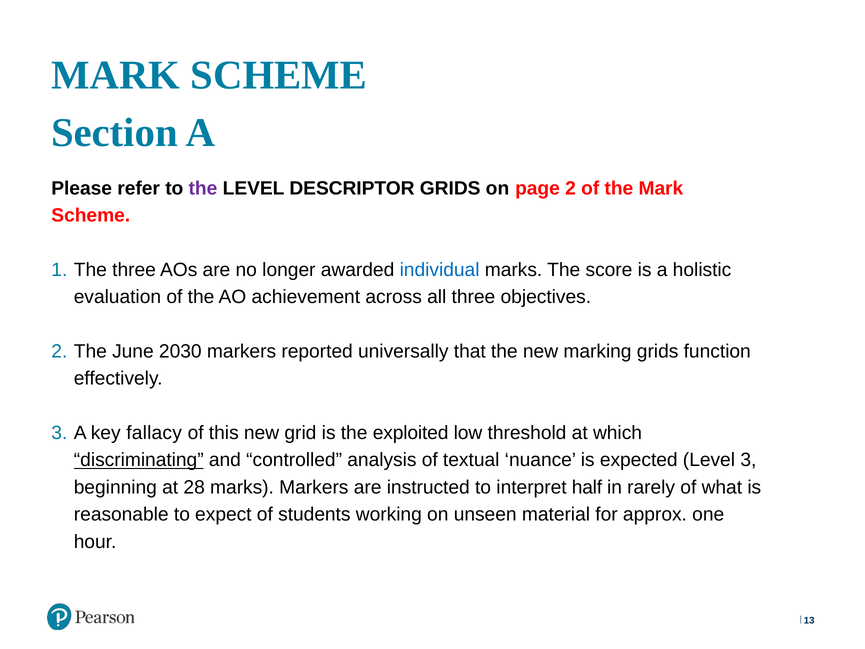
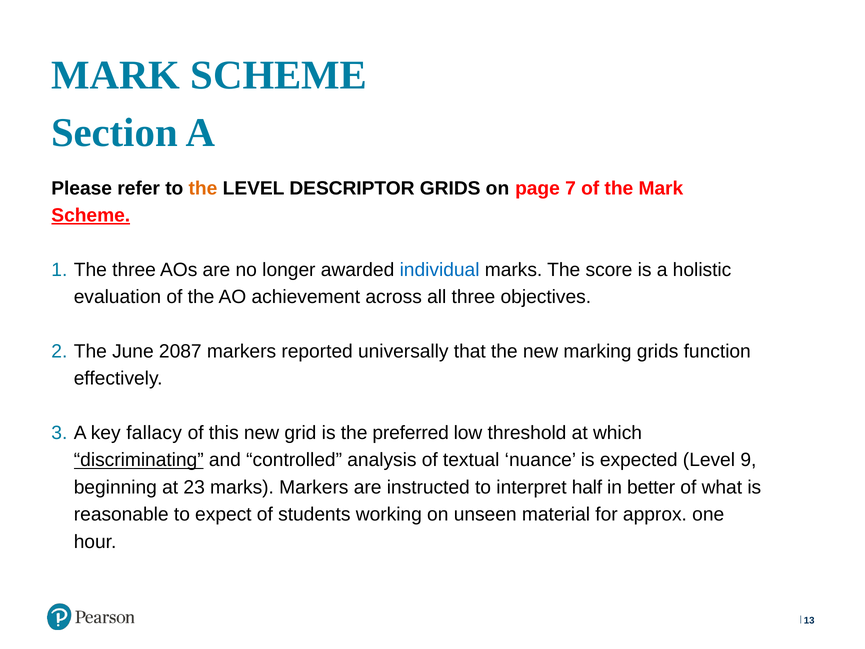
the colour: purple -> orange (203, 188)
page 2: 2 -> 7 (570, 188)
Scheme underline: none -> present (91, 215)
2030: 2030 -> 2087 (180, 351)
exploited: exploited -> preferred (411, 433)
Level 3: 3 -> 9 (748, 460)
28: 28 -> 23 (194, 487)
rarely: rarely -> better (651, 487)
